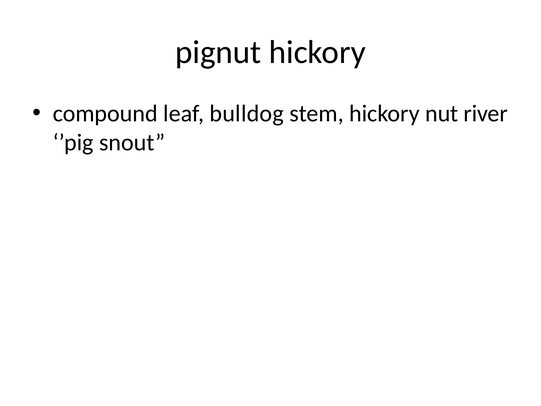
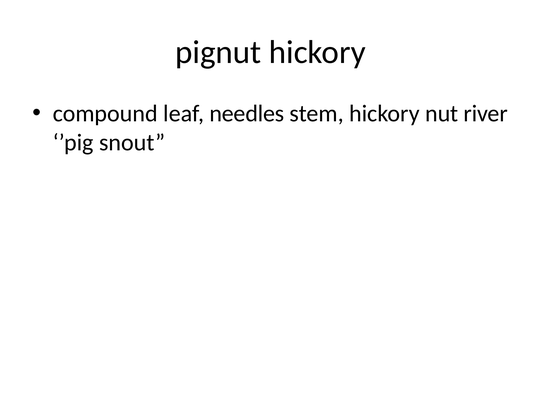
bulldog: bulldog -> needles (247, 113)
